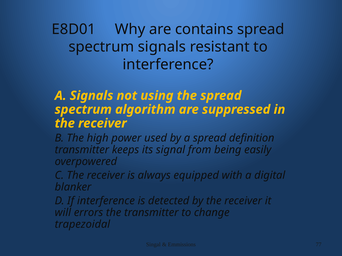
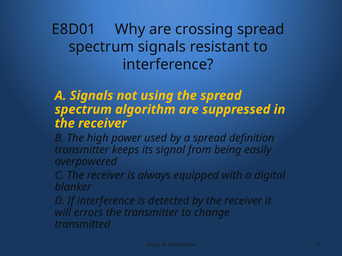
contains: contains -> crossing (204, 29)
trapezoidal: trapezoidal -> transmitted (82, 225)
